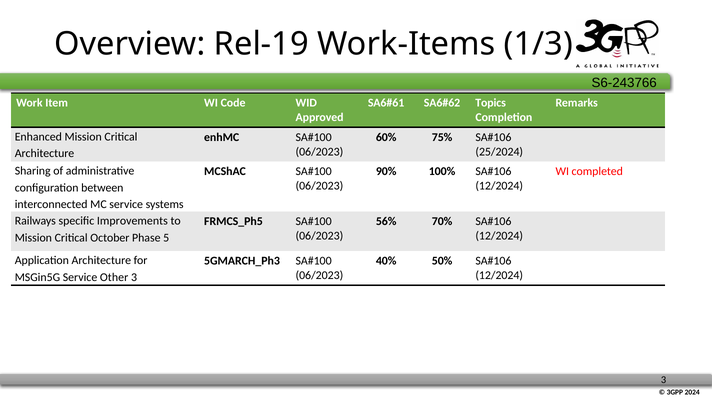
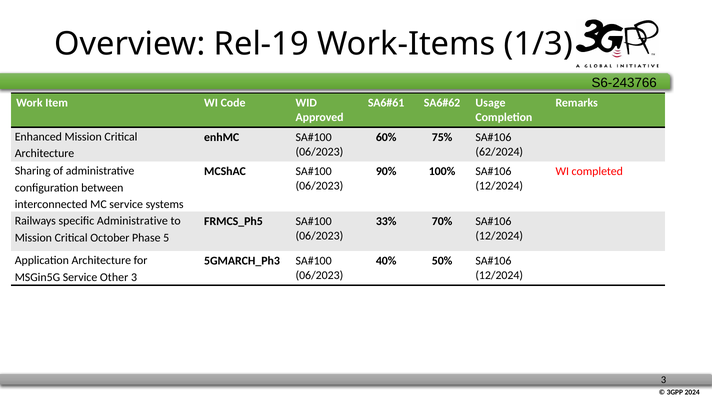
Topics: Topics -> Usage (491, 103)
25/2024: 25/2024 -> 62/2024 (499, 152)
specific Improvements: Improvements -> Administrative (132, 221)
56%: 56% -> 33% (386, 222)
